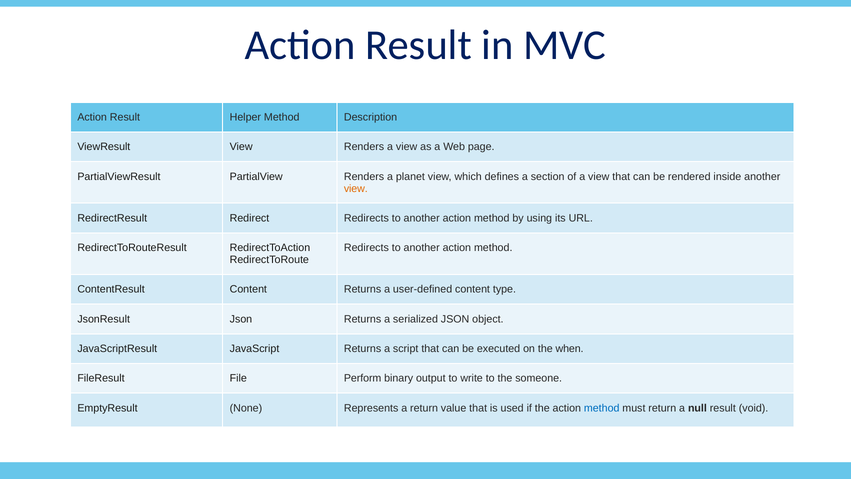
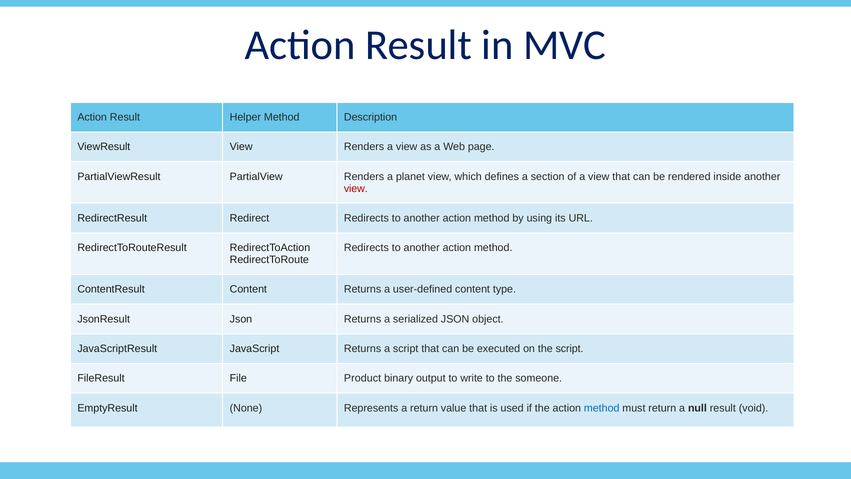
view colour: orange -> red (356, 188)
the when: when -> script (570, 349)
Perform: Perform -> Product (363, 378)
